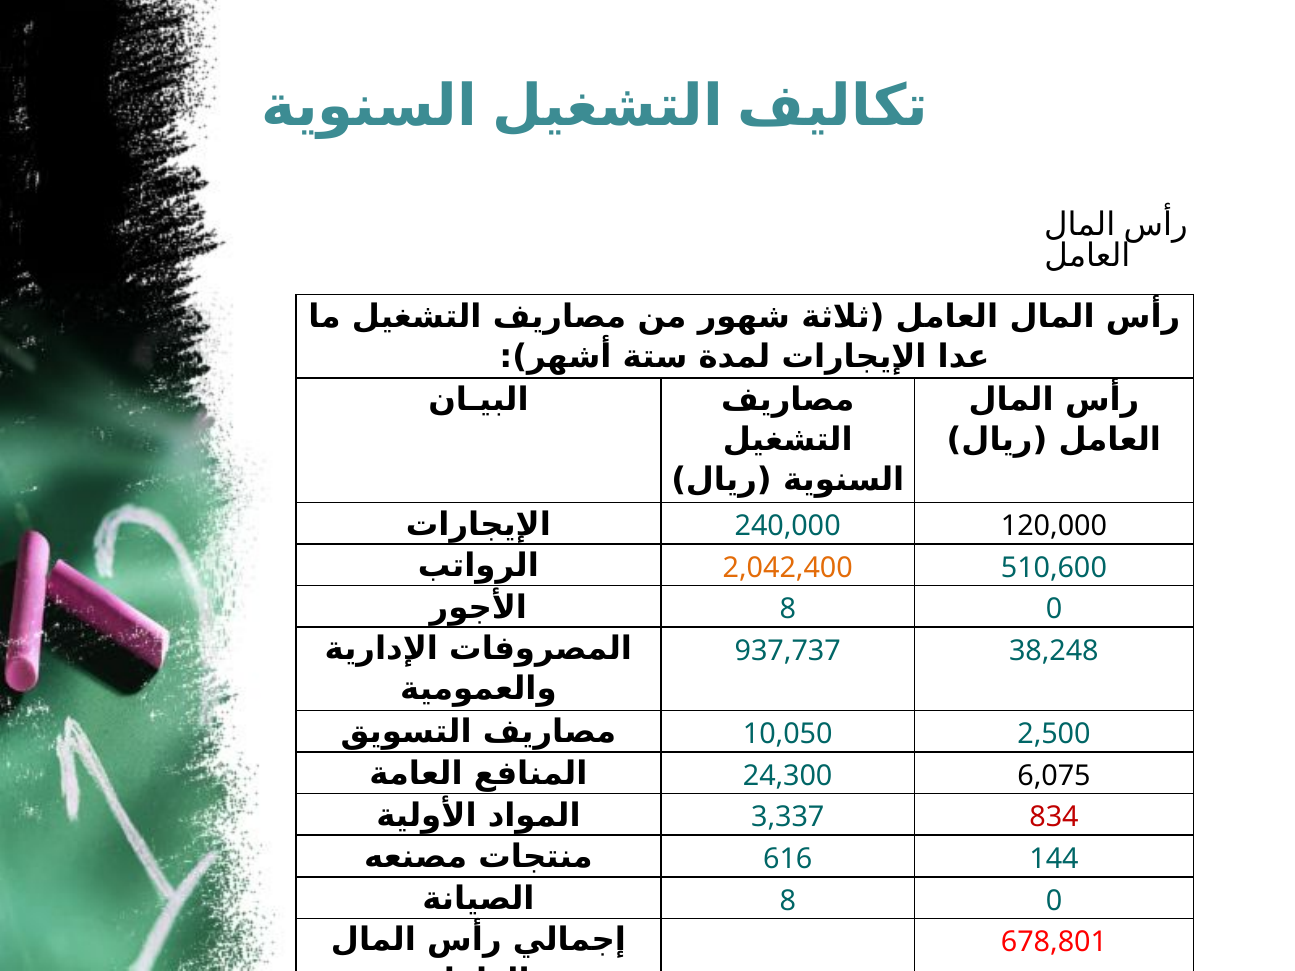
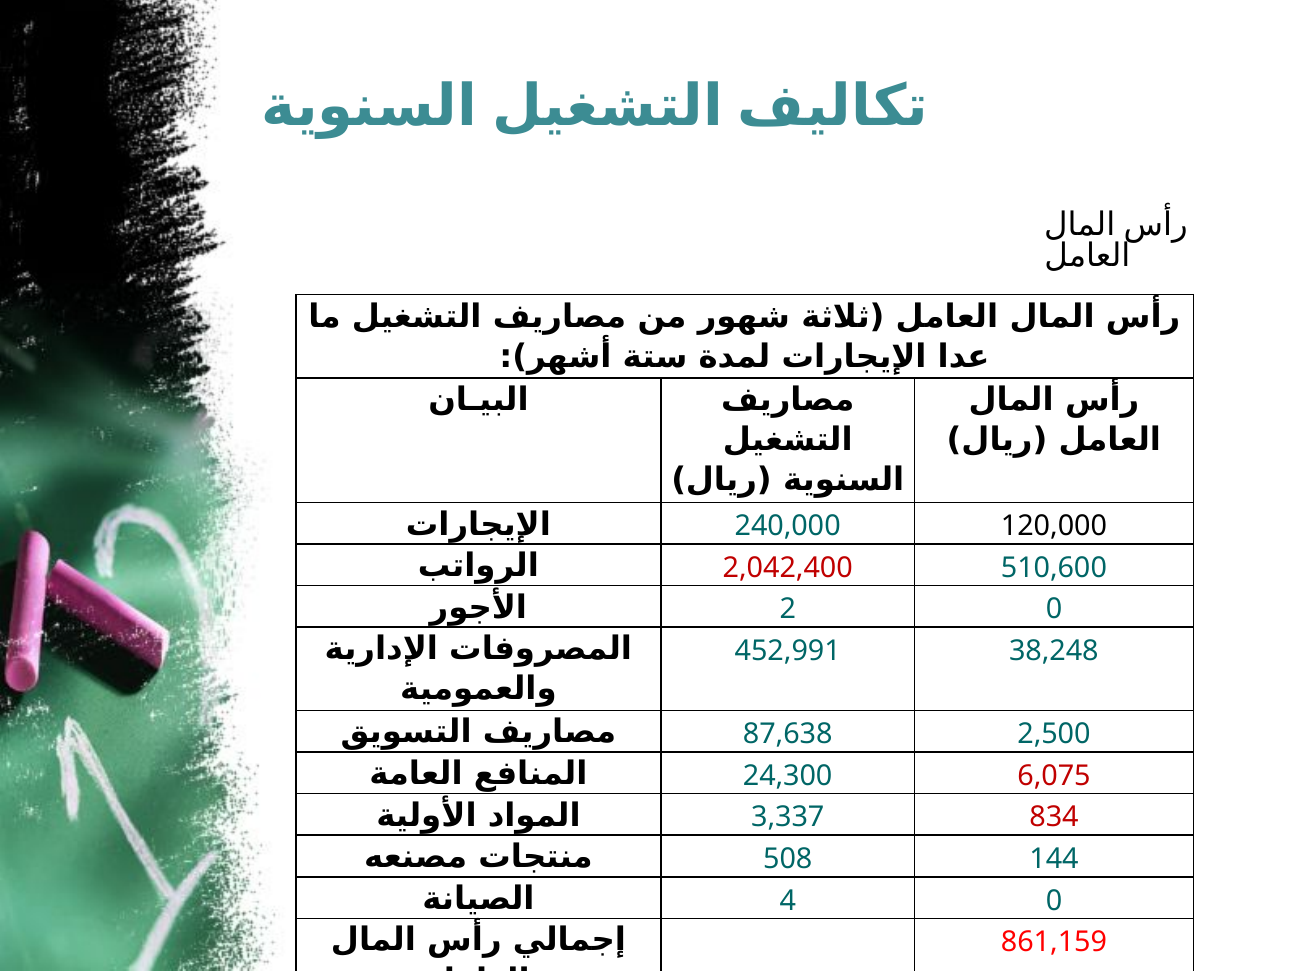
2,042,400 colour: orange -> red (788, 568)
8: 8 -> 2 (788, 610)
937,737: 937,737 -> 452,991 (788, 651)
10,050: 10,050 -> 87,638 (788, 734)
6,075 colour: black -> red (1054, 776)
616: 616 -> 508 (788, 859)
8: 8 -> 4 (788, 901)
678,801: 678,801 -> 861,159 (1054, 942)
